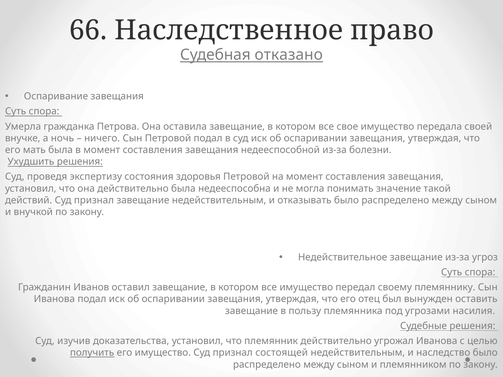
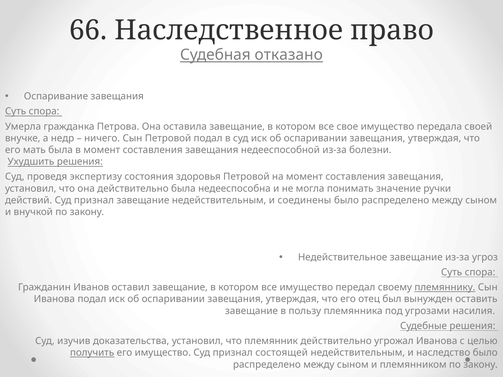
ночь: ночь -> недр (63, 138)
такой: такой -> ручки (437, 189)
отказывать: отказывать -> соединены (304, 200)
племяннику underline: none -> present (445, 288)
